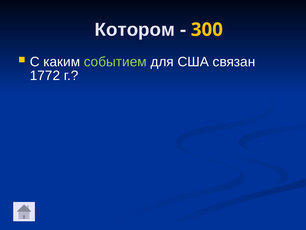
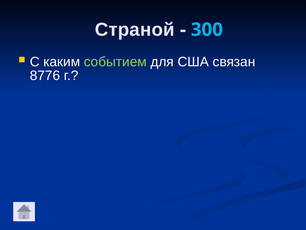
Котором: Котором -> Страной (135, 30)
300 colour: yellow -> light blue (207, 30)
1772: 1772 -> 8776 (45, 76)
